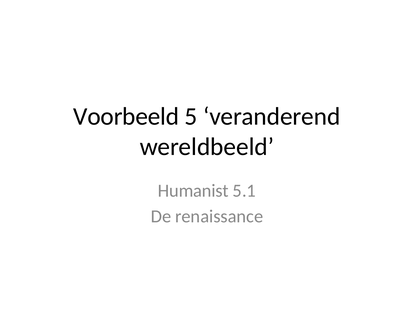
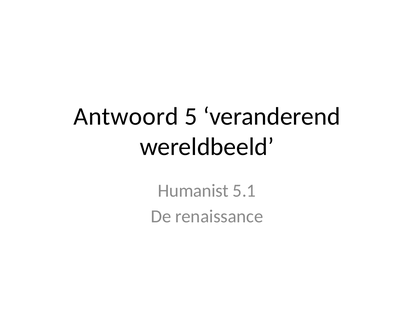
Voorbeeld: Voorbeeld -> Antwoord (126, 116)
